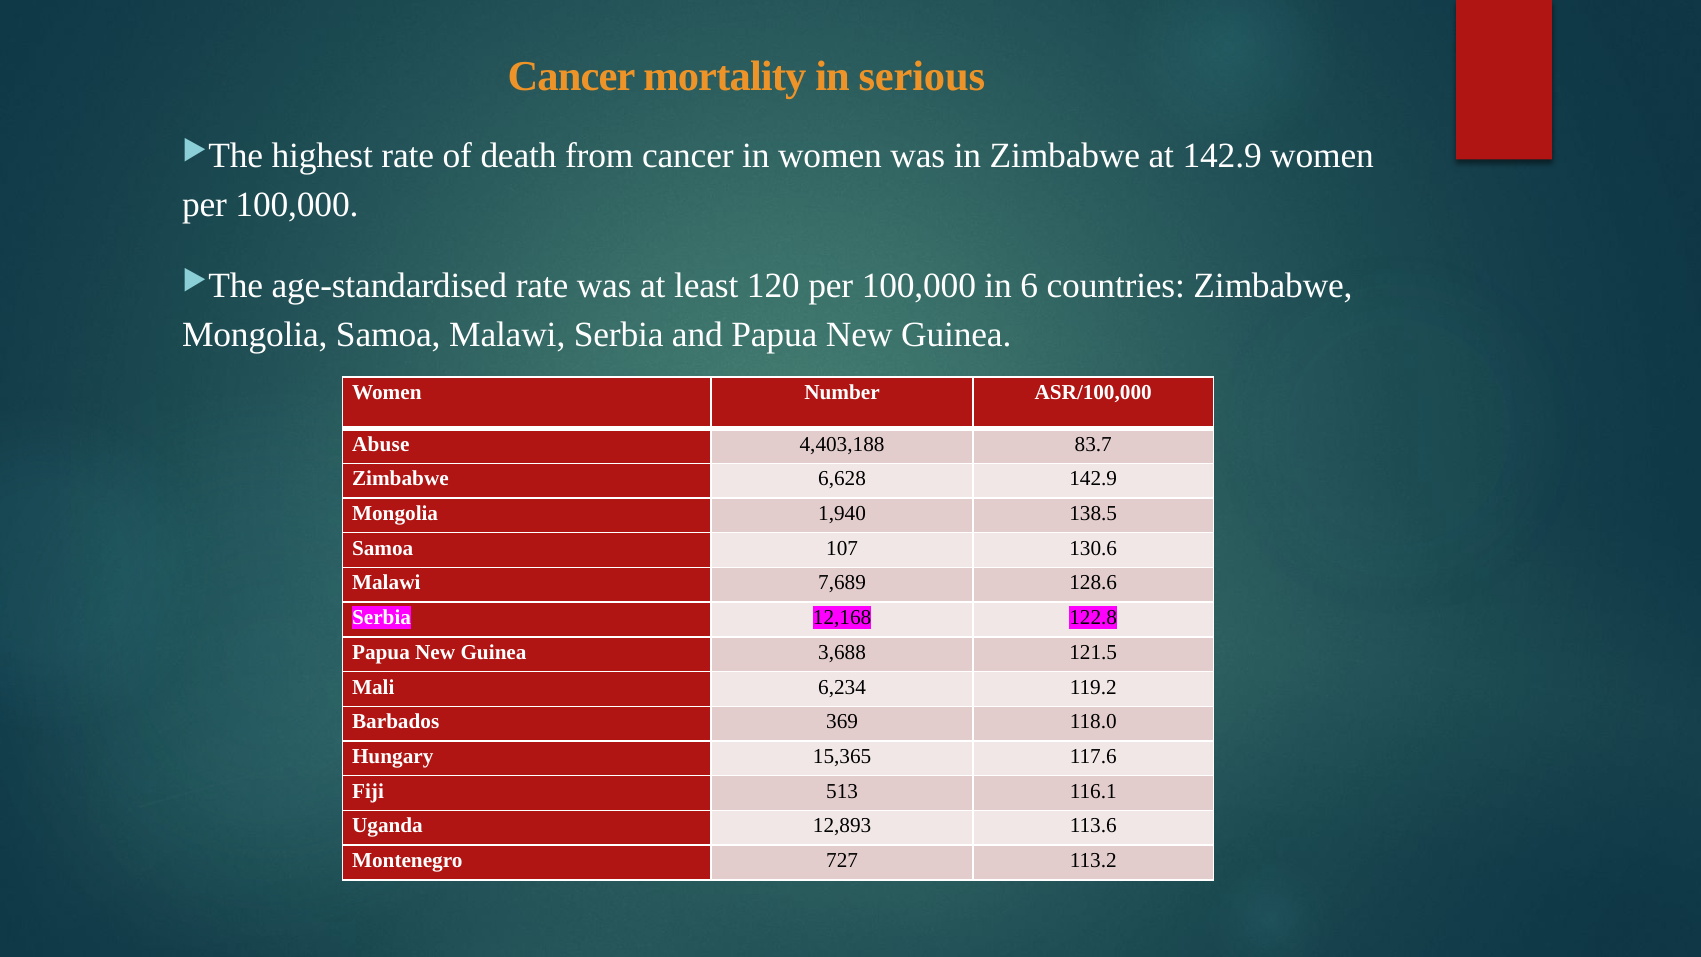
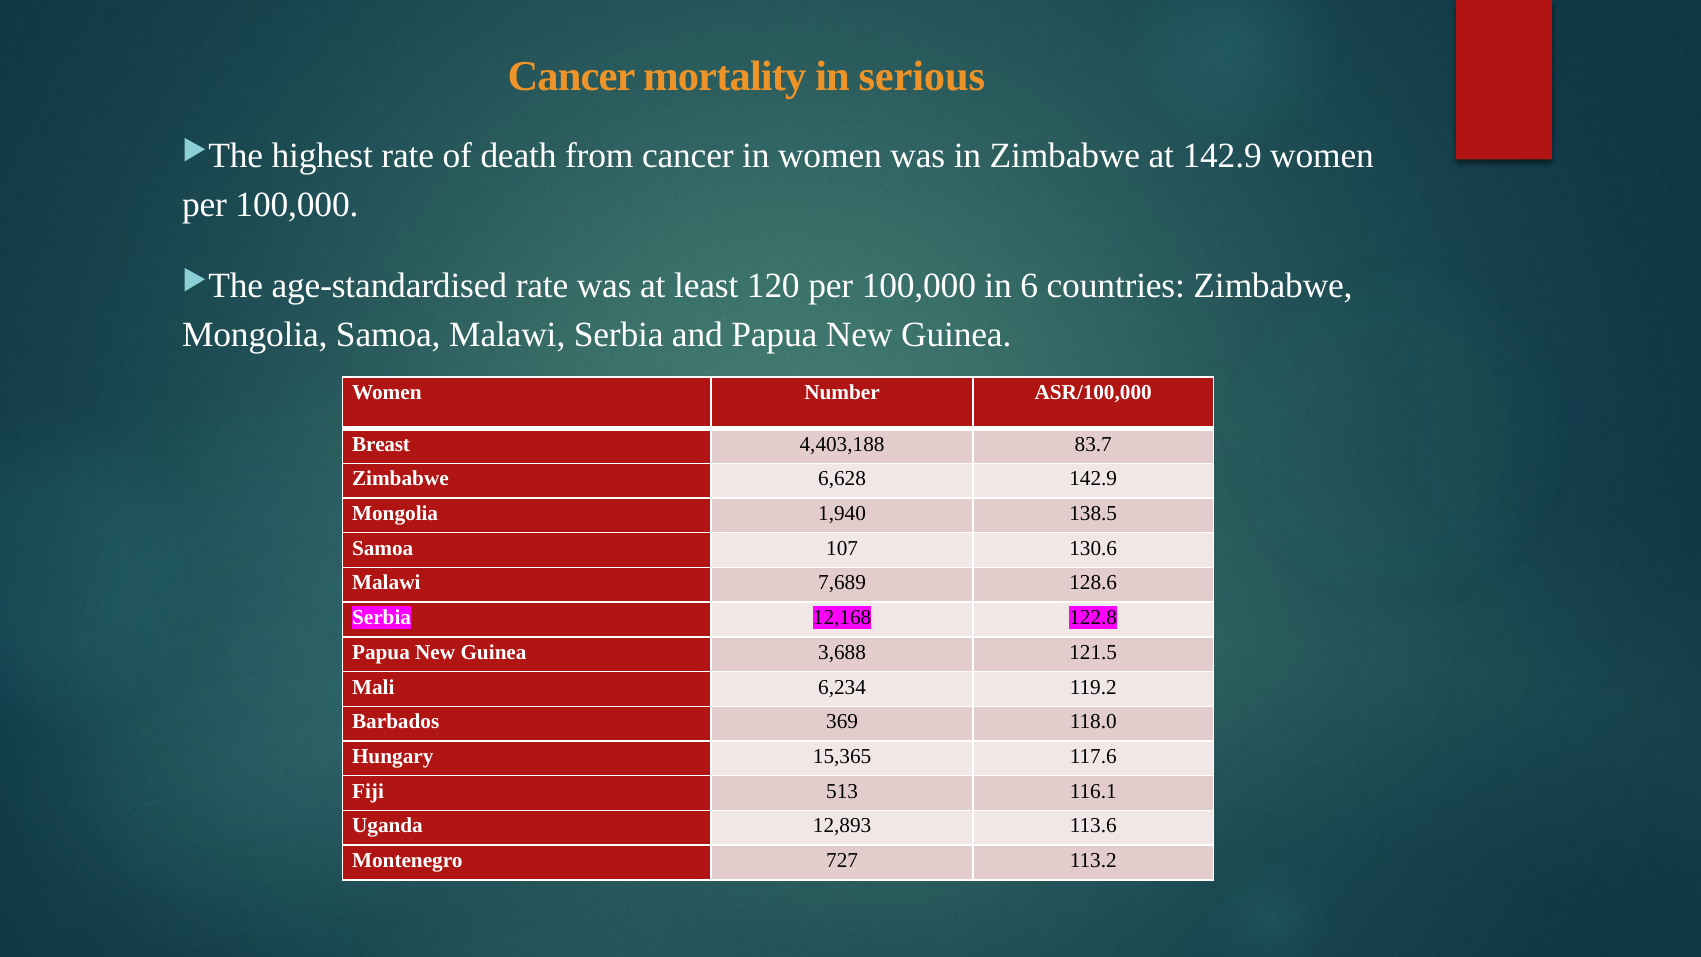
Abuse: Abuse -> Breast (381, 444)
